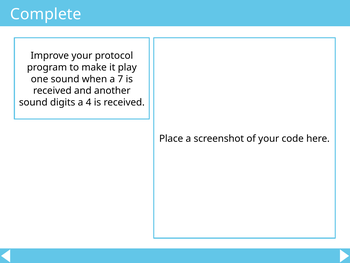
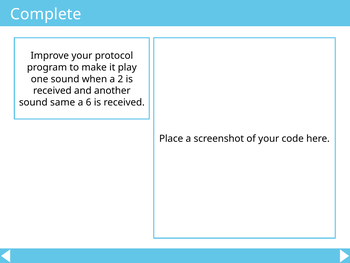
7: 7 -> 2 (120, 79)
digits: digits -> same (63, 102)
4: 4 -> 6 (89, 102)
